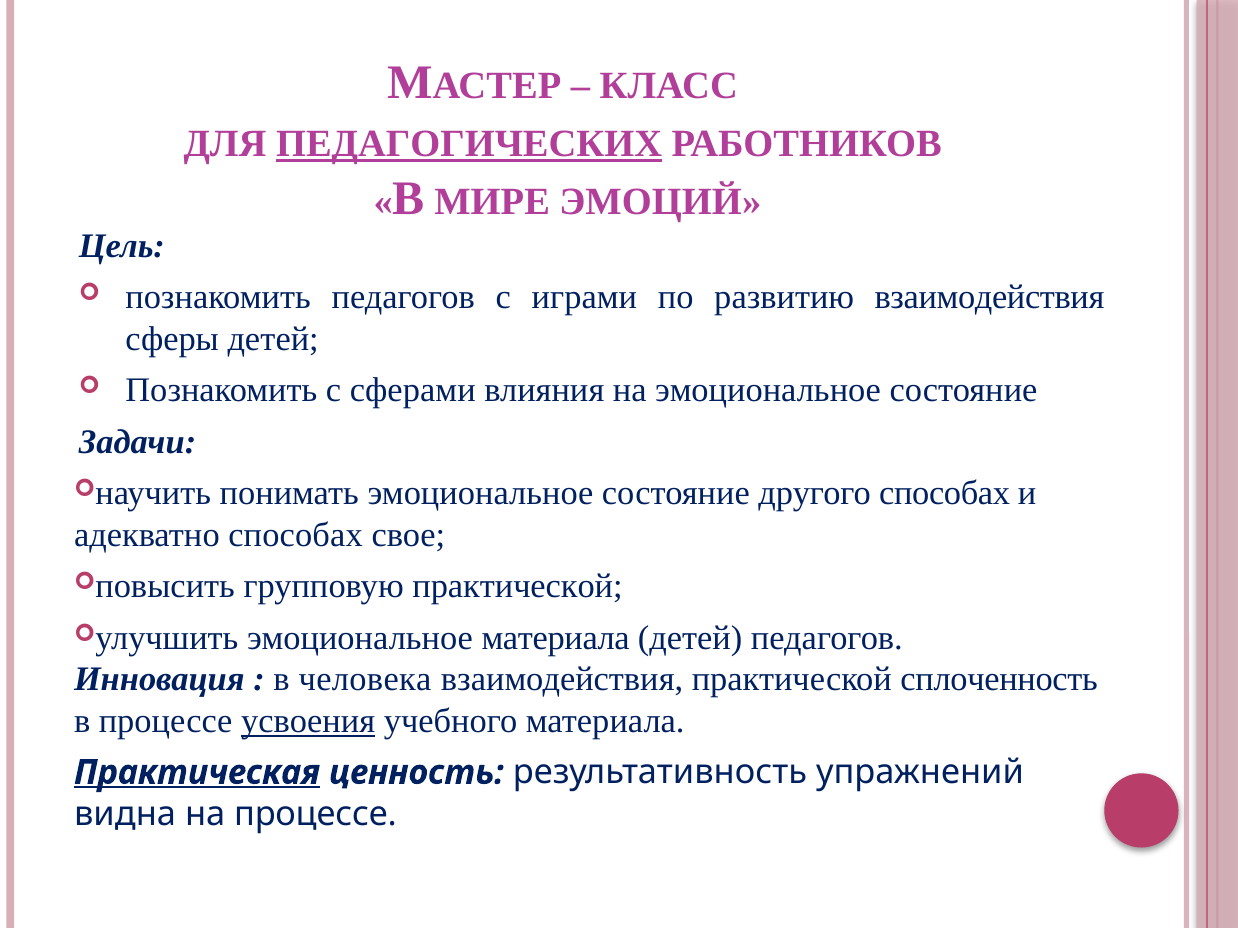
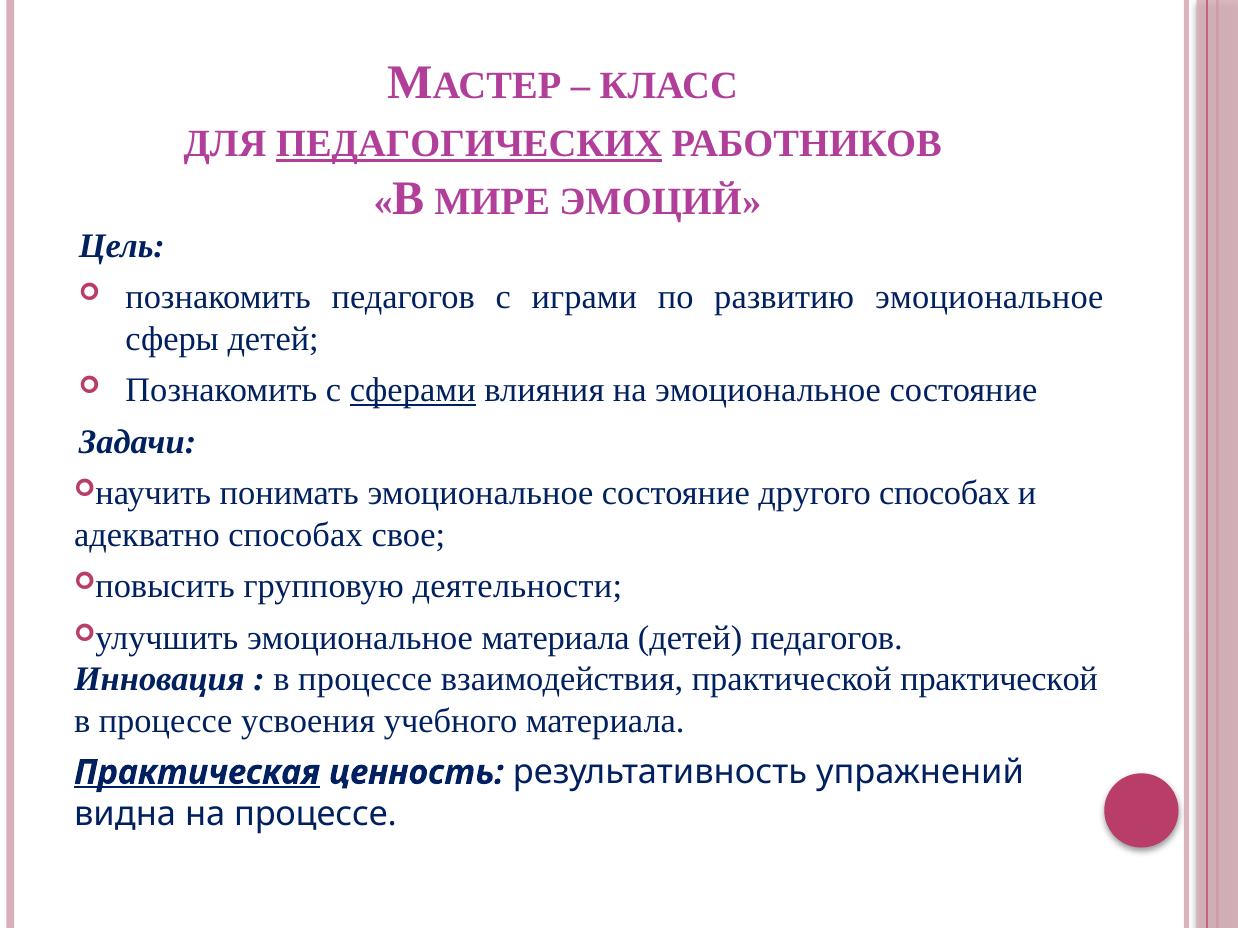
развитию взаимодействия: взаимодействия -> эмоциональное (989, 298)
сферами underline: none -> present (413, 391)
групповую практической: практической -> деятельности (517, 587)
человека: человека -> процессе (365, 680)
практической сплоченность: сплоченность -> практической (999, 680)
усвоения underline: present -> none (308, 721)
